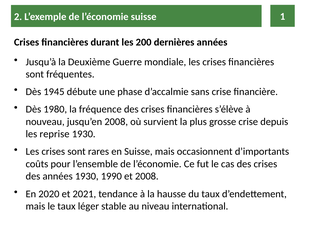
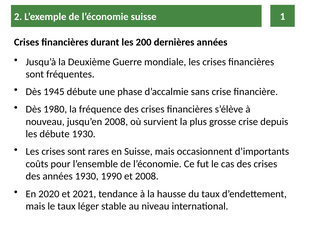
les reprise: reprise -> débute (55, 134)
